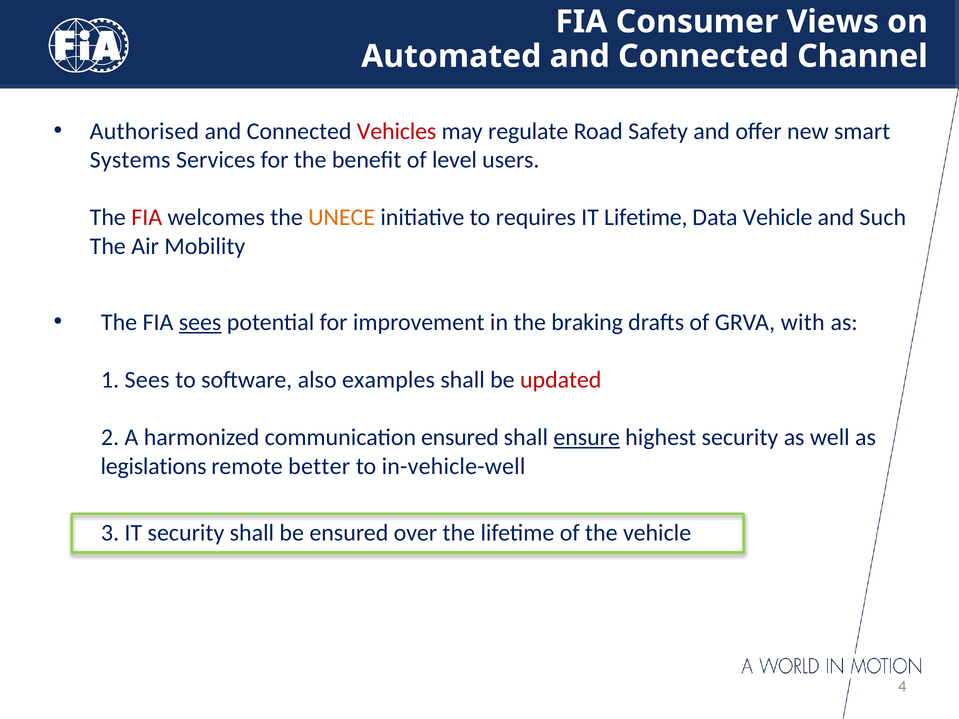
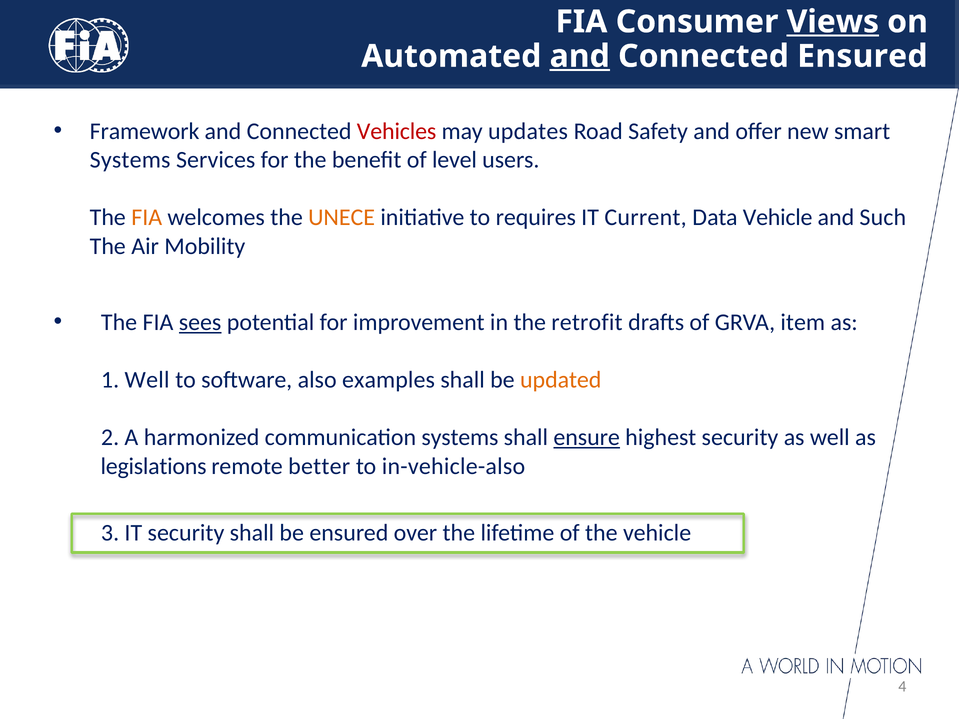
Views underline: none -> present (833, 22)
and underline: none -> present (580, 56)
Connected Channel: Channel -> Ensured (862, 56)
Authorised: Authorised -> Framework (145, 131)
regulate: regulate -> updates (528, 131)
FIA colour: red -> orange (147, 217)
IT Lifetime: Lifetime -> Current (646, 217)
braking: braking -> retrofit (587, 322)
with: with -> item (803, 322)
1 Sees: Sees -> Well (147, 380)
updated colour: red -> orange (561, 380)
communication ensured: ensured -> systems (460, 438)
in-vehicle-well: in-vehicle-well -> in-vehicle-also (453, 466)
